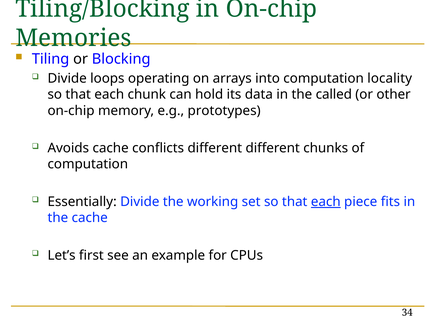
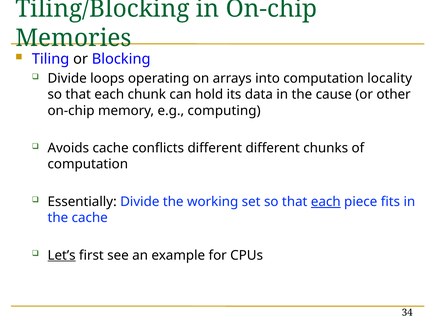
called: called -> cause (334, 95)
prototypes: prototypes -> computing (224, 111)
Let’s underline: none -> present (62, 255)
